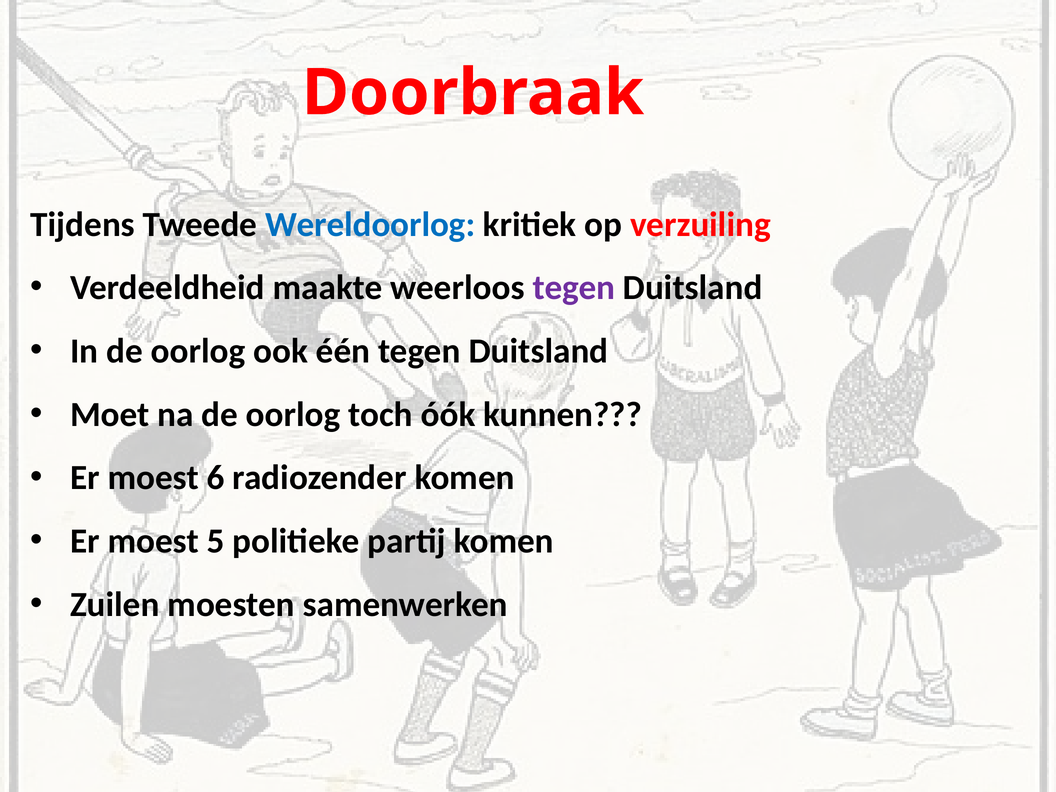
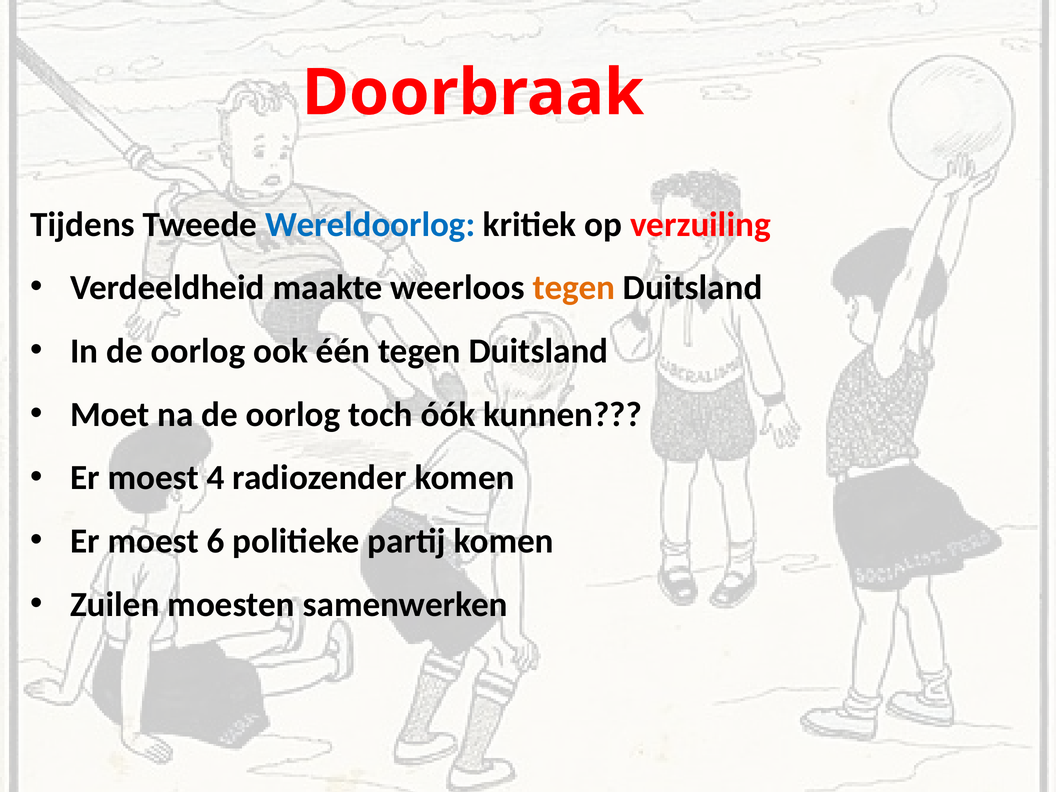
tegen colour: purple -> orange (574, 288)
6: 6 -> 4 (216, 478)
5: 5 -> 6 (216, 541)
